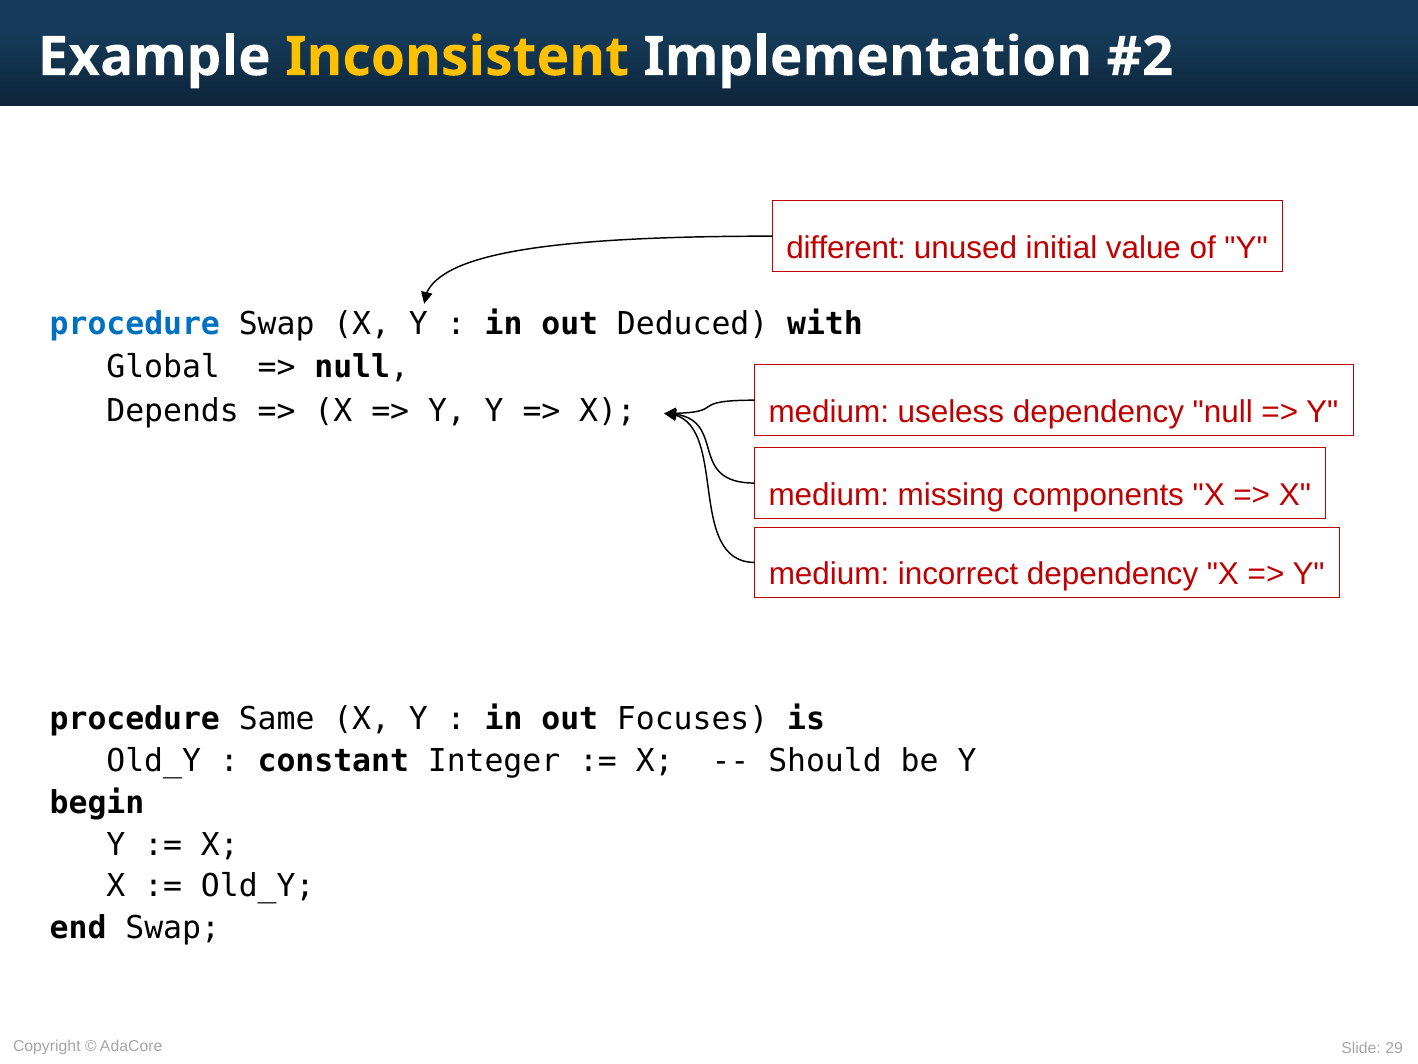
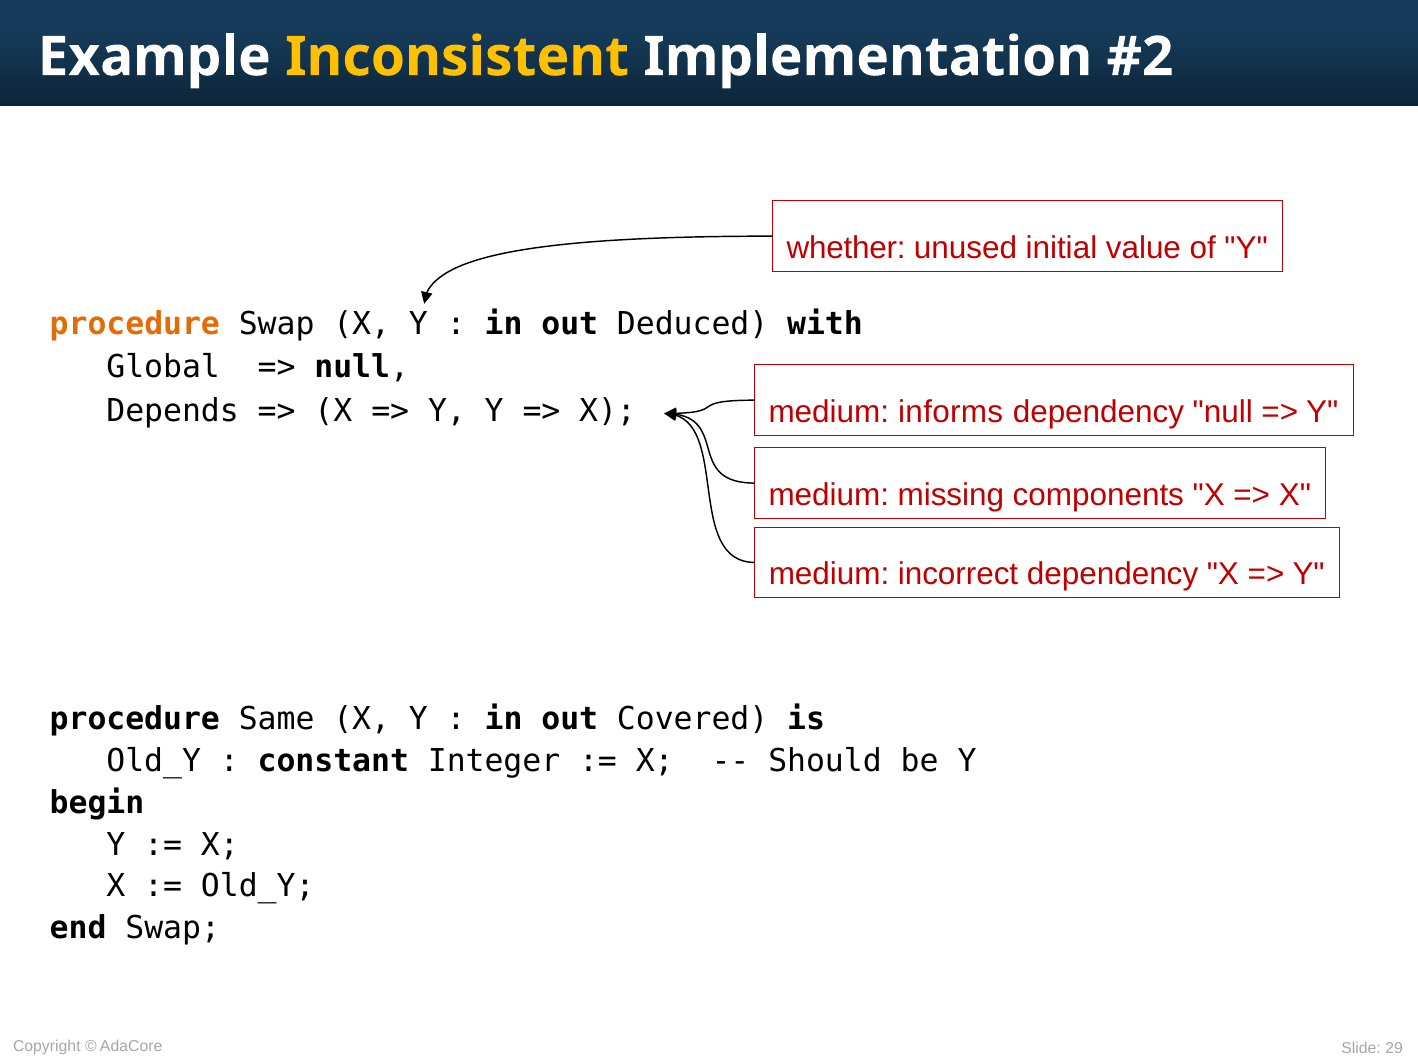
different: different -> whether (846, 248)
procedure colour: blue -> orange (135, 324)
useless: useless -> informs (951, 412)
Focuses: Focuses -> Covered (693, 719)
